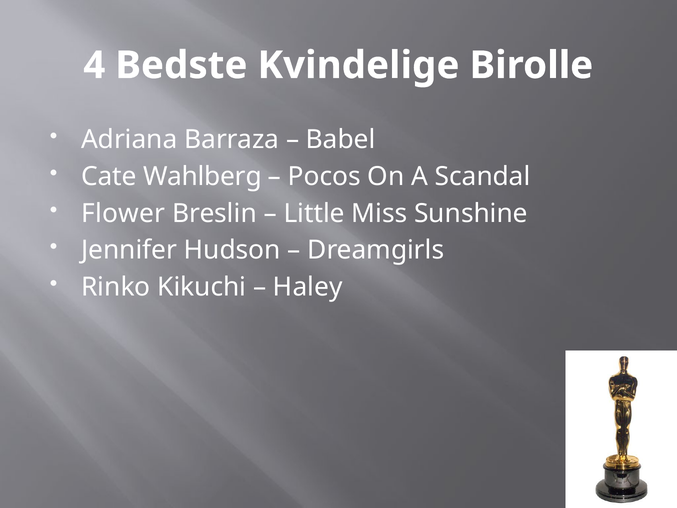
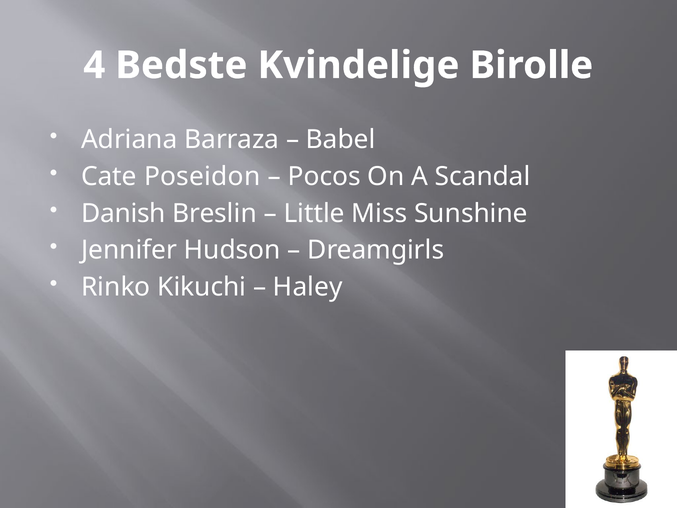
Wahlberg: Wahlberg -> Poseidon (202, 176)
Flower: Flower -> Danish (123, 213)
